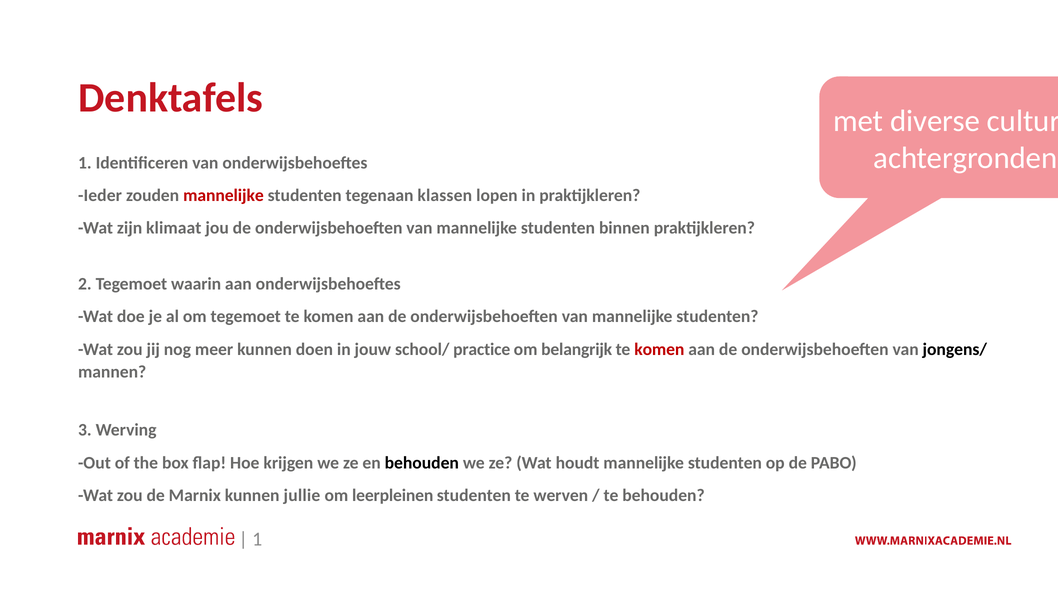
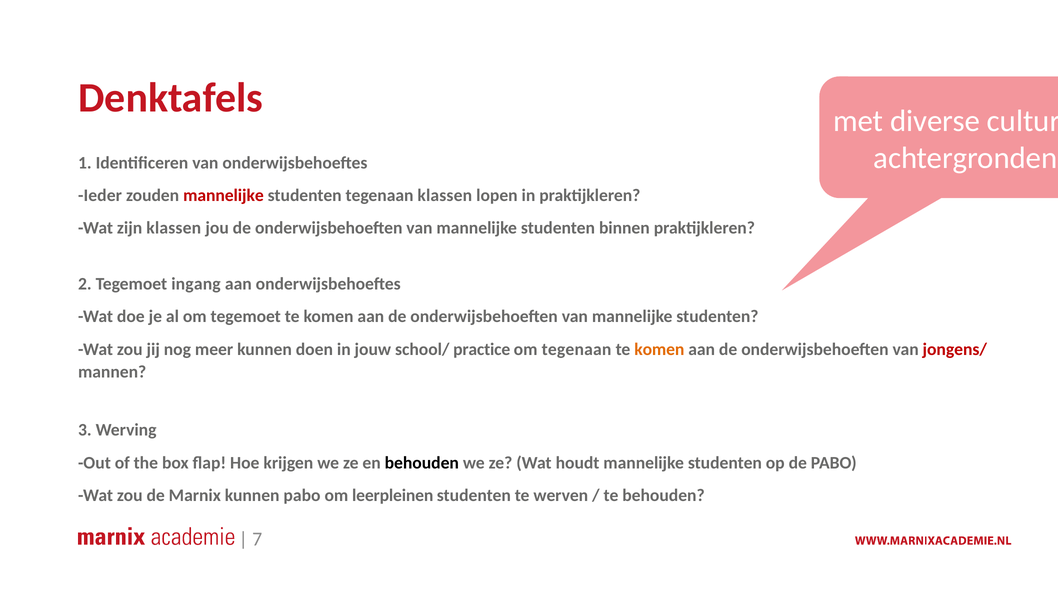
zijn klimaat: klimaat -> klassen (174, 228)
waarin: waarin -> ingang (196, 284)
om belangrijk: belangrijk -> tegenaan (576, 349)
komen colour: red -> orange (659, 349)
jongens/ colour: black -> red (955, 349)
kunnen jullie: jullie -> pabo (302, 496)
1: 1 -> 7 (257, 539)
